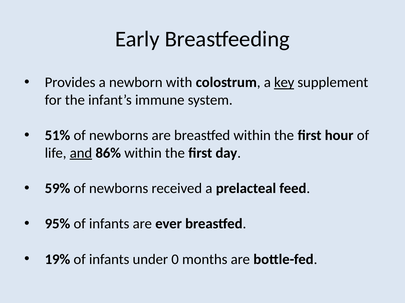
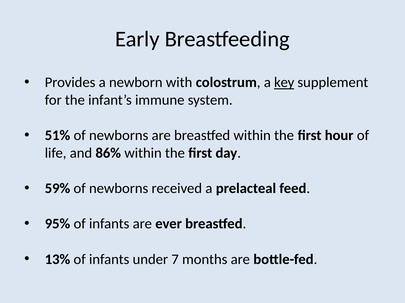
and underline: present -> none (81, 153)
19%: 19% -> 13% (57, 260)
0: 0 -> 7 (175, 260)
